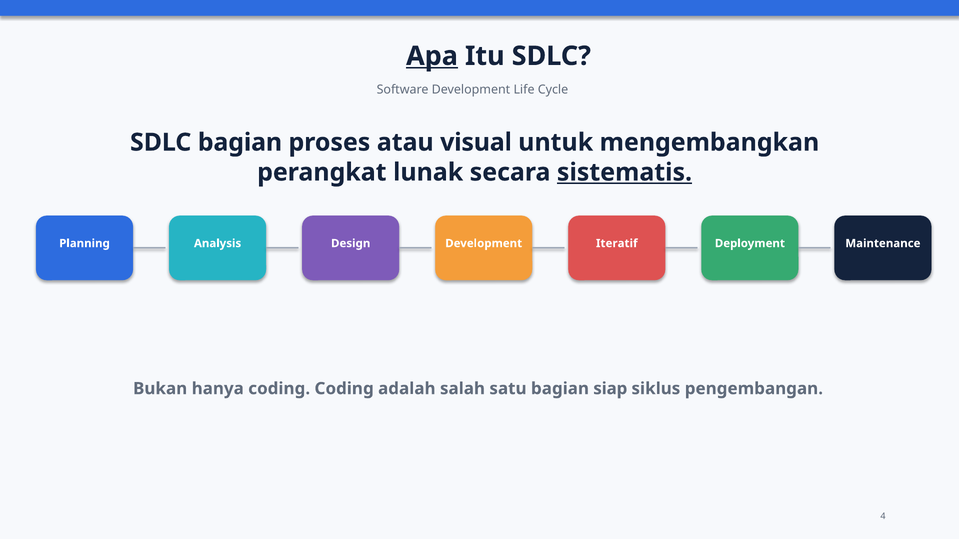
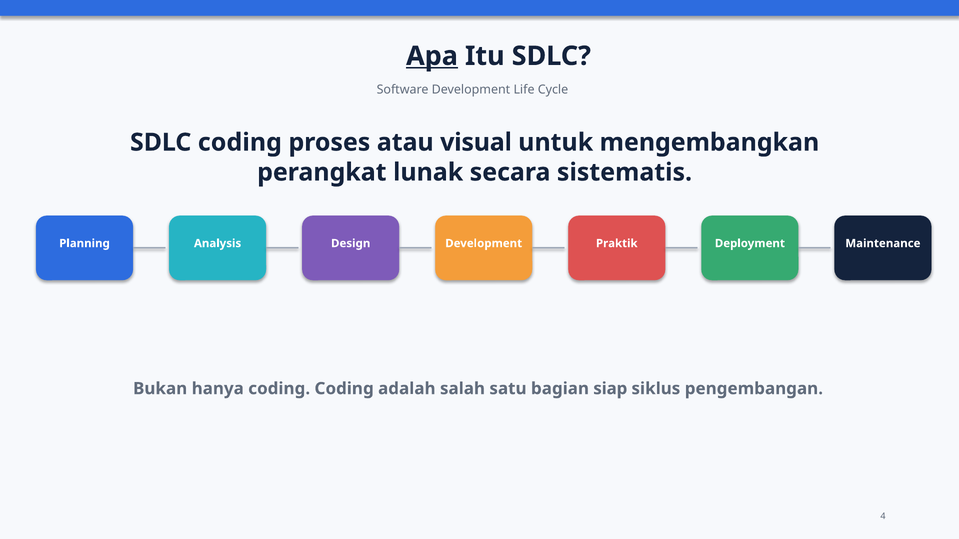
SDLC bagian: bagian -> coding (240, 143)
sistematis underline: present -> none (624, 172)
Iteratif: Iteratif -> Praktik (617, 244)
